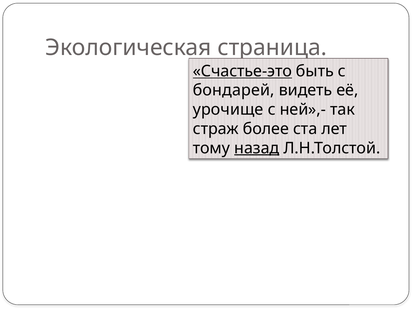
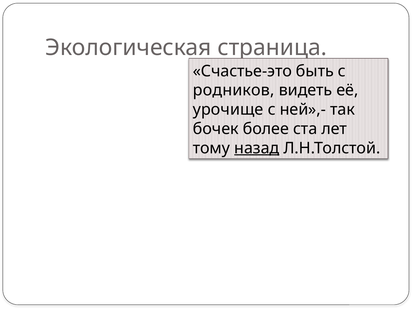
Счастье-это underline: present -> none (242, 71)
бондарей: бондарей -> родников (234, 90)
страж: страж -> бочек (216, 129)
